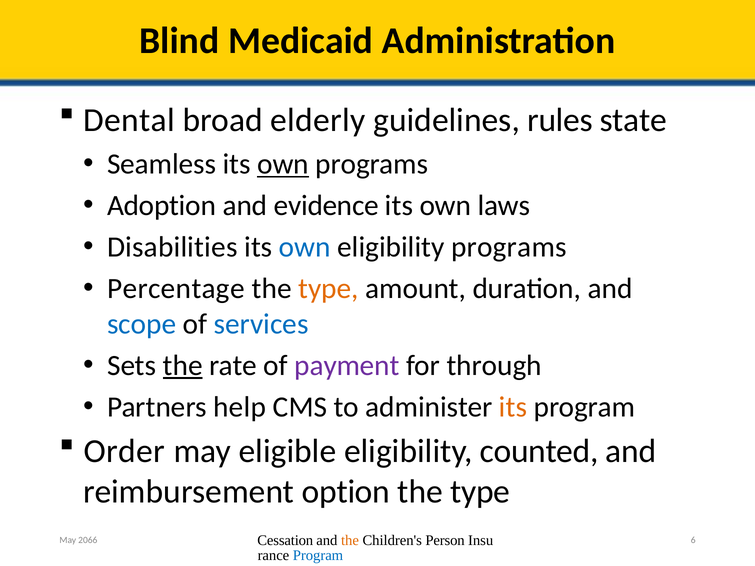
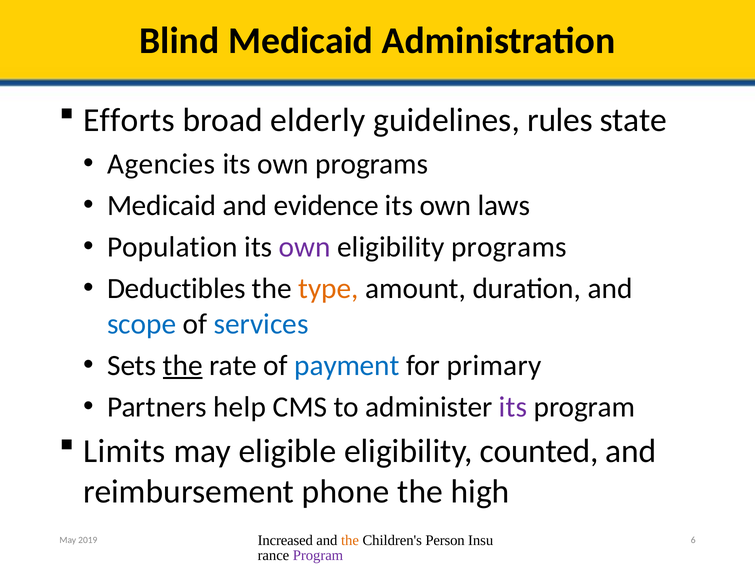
Dental: Dental -> Efforts (129, 120)
Seamless: Seamless -> Agencies (161, 164)
own underline: present -> none (283, 164)
Adoption: Adoption -> Medicaid (162, 206)
Disabilities: Disabilities -> Population (172, 247)
own colour: blue -> purple (305, 247)
Percentage: Percentage -> Deductibles (176, 289)
payment colour: purple -> blue (347, 366)
through: through -> primary (494, 366)
its colour: orange -> purple (513, 407)
Order: Order -> Limits (124, 452)
option: option -> phone (346, 492)
type: type -> high (480, 492)
Cessation: Cessation -> Increased (285, 541)
2066: 2066 -> 2019 (88, 541)
Program colour: blue -> purple (318, 556)
